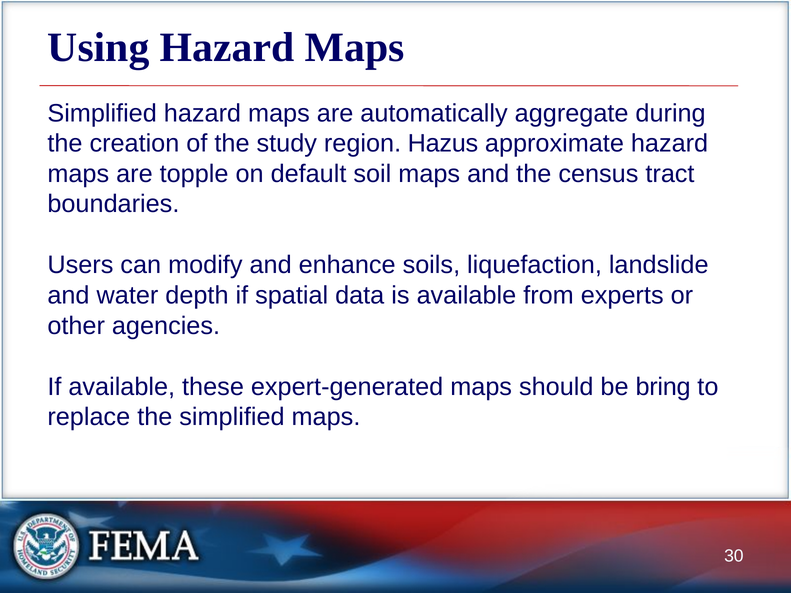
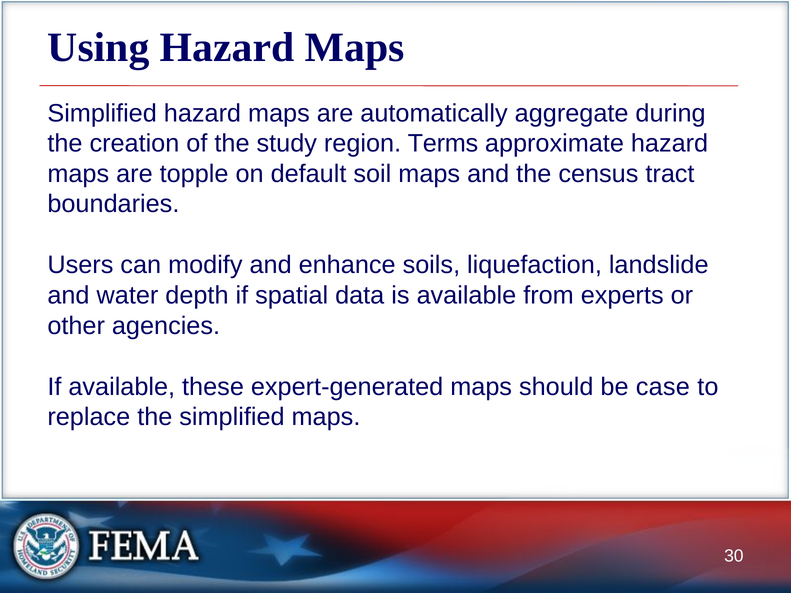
Hazus: Hazus -> Terms (443, 144)
bring: bring -> case (663, 387)
